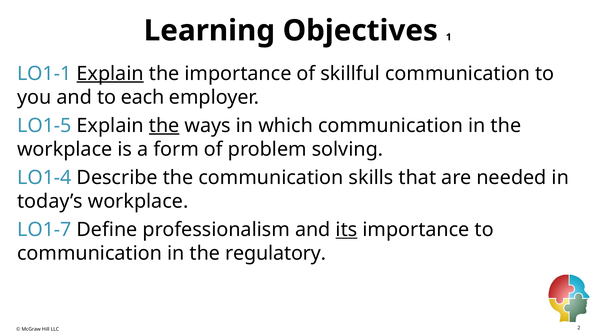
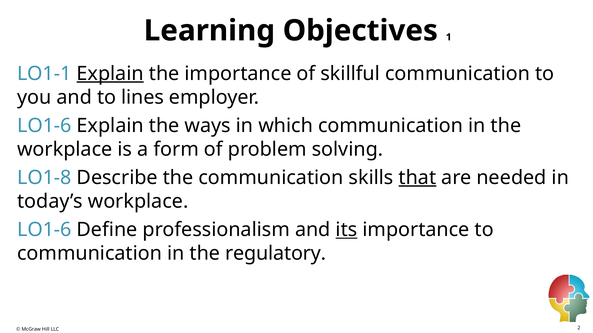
each: each -> lines (143, 97)
LO1-5: LO1-5 -> LO1-6 (44, 126)
the underline: present -> none (164, 126)
LO1-4: LO1-4 -> LO1-8 (44, 178)
that underline: none -> present (417, 178)
LO1-7: LO1-7 -> LO1-6 (44, 230)
